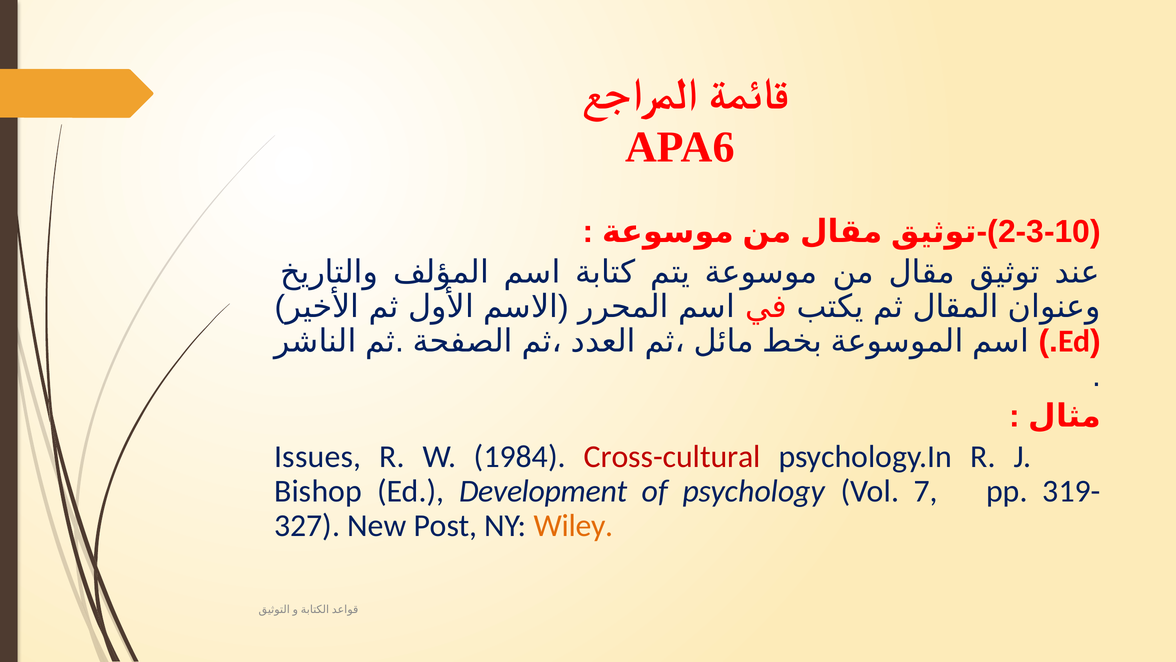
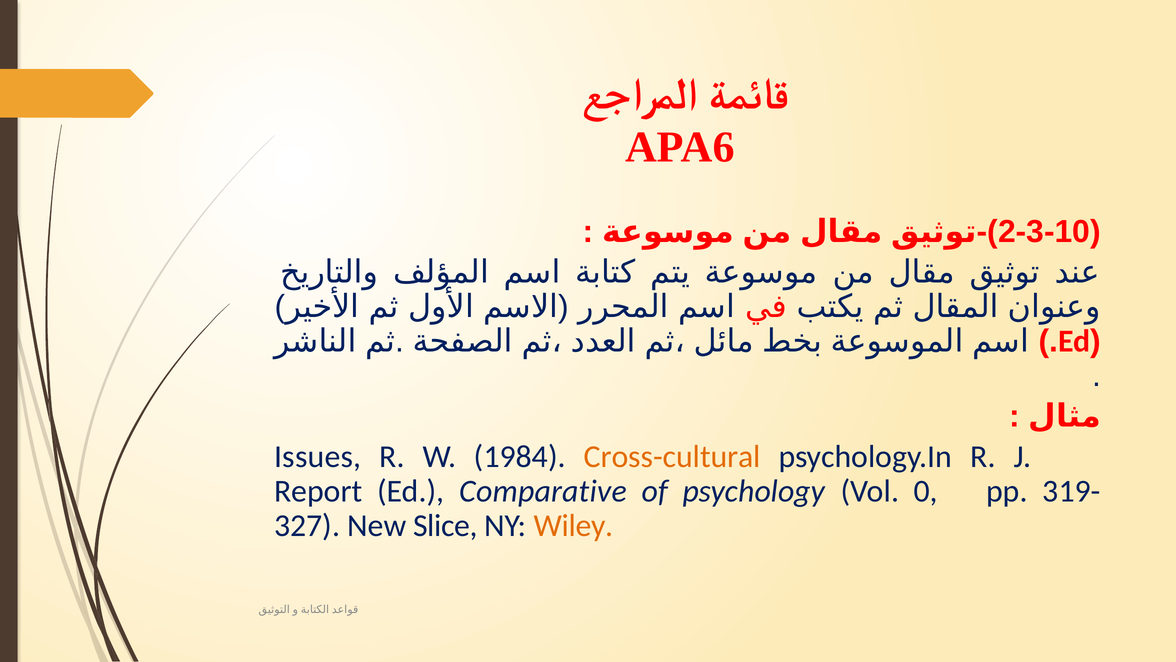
Cross-cultural colour: red -> orange (672, 456)
Bishop: Bishop -> Report (318, 491)
Development: Development -> Comparative (543, 491)
7: 7 -> 0 (926, 491)
Post: Post -> Slice (446, 525)
